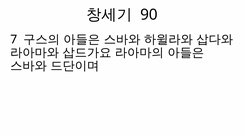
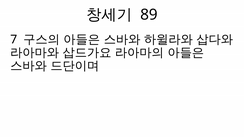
90: 90 -> 89 (149, 15)
